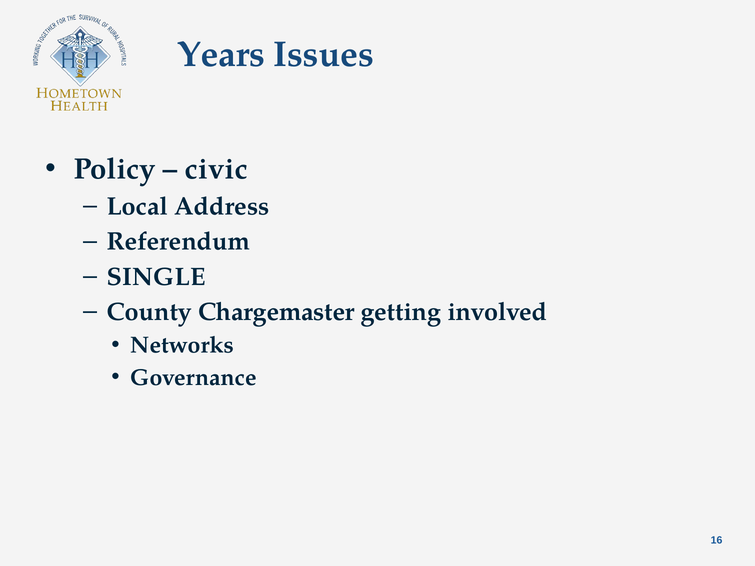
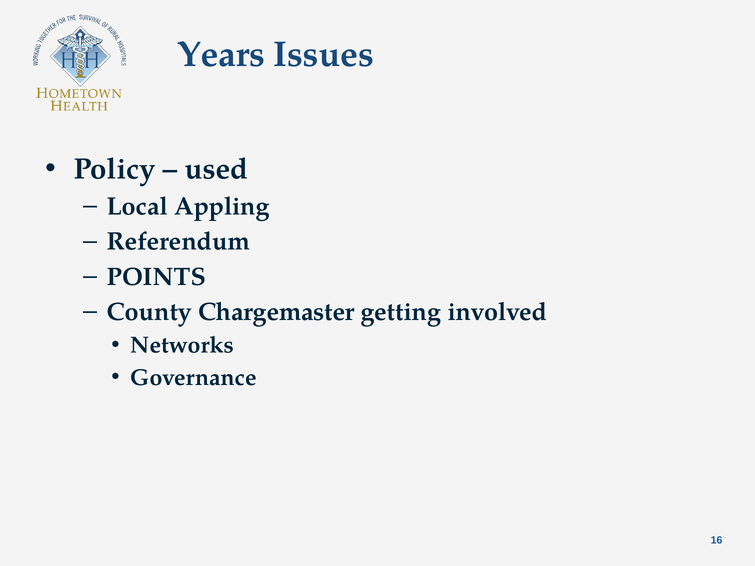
civic: civic -> used (217, 169)
Address: Address -> Appling (222, 206)
SINGLE: SINGLE -> POINTS (156, 277)
